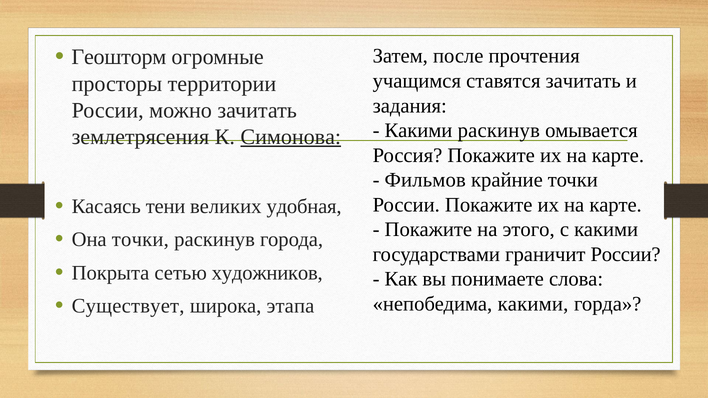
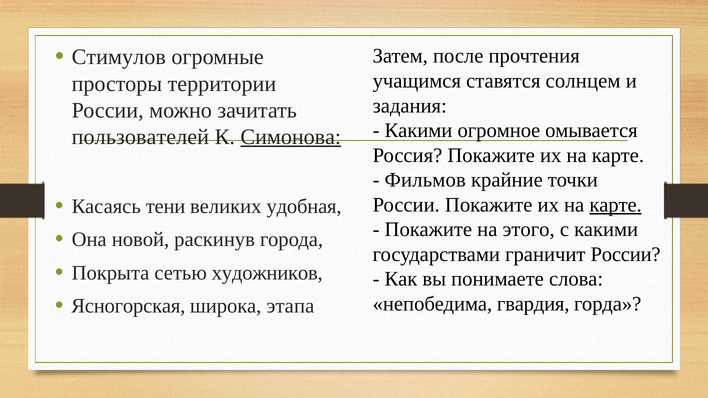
Геошторм: Геошторм -> Стимулов (119, 57)
ставятся зачитать: зачитать -> солнцем (583, 81)
Какими раскинув: раскинув -> огромное (499, 131)
землетрясения: землетрясения -> пользователей (140, 137)
карте underline: none -> present (616, 205)
Она точки: точки -> новой (140, 240)
Существует: Существует -> Ясногорская (128, 306)
непобедима какими: какими -> гвардия (533, 304)
